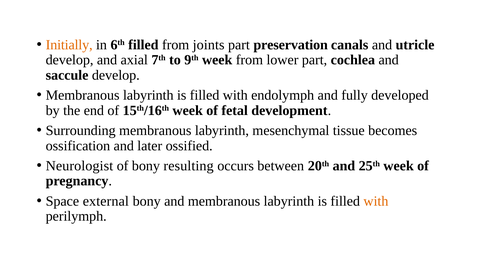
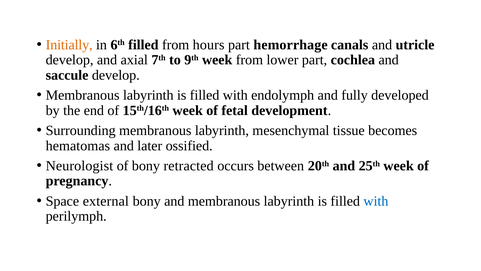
joints: joints -> hours (209, 45)
preservation: preservation -> hemorrhage (291, 45)
ossification: ossification -> hematomas (78, 145)
resulting: resulting -> retracted (189, 166)
with colour: orange -> blue (376, 201)
